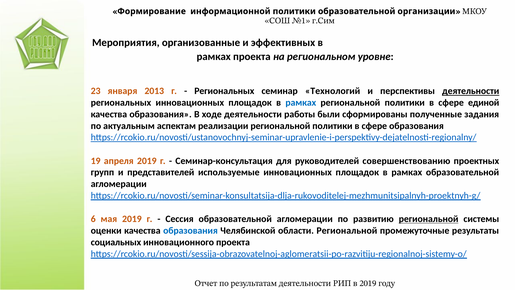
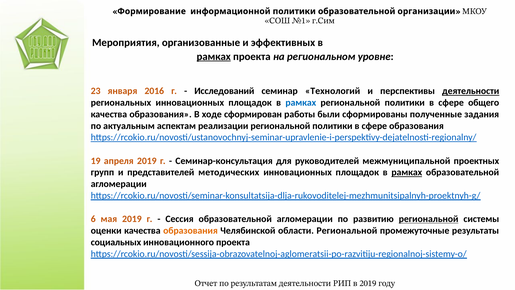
рамках underline: none -> present (214, 56)
2013: 2013 -> 2016 (154, 91)
Региональных: Региональных -> Исследований (224, 91)
единой: единой -> общего (484, 103)
ходе деятельности: деятельности -> сформирован (253, 114)
совершенствованию: совершенствованию -> межмуниципальной (406, 161)
используемые: используемые -> методических (229, 172)
рамках underline: none -> present (407, 172)
образования colour: blue -> orange (190, 230)
